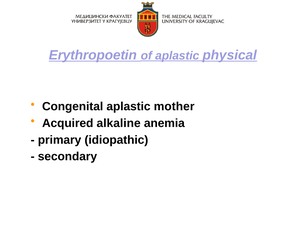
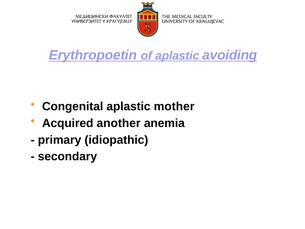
physical: physical -> avoiding (230, 55)
alkaline: alkaline -> another (119, 123)
